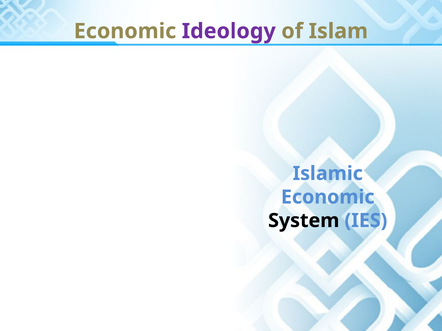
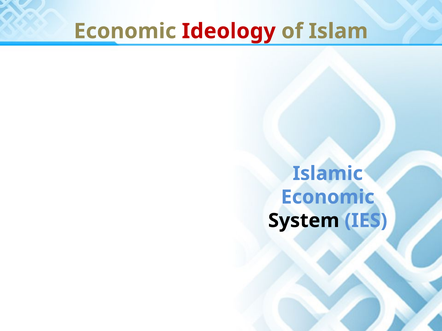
Ideology colour: purple -> red (229, 31)
